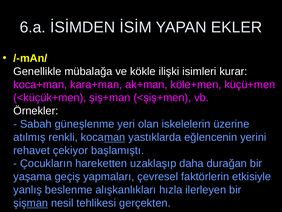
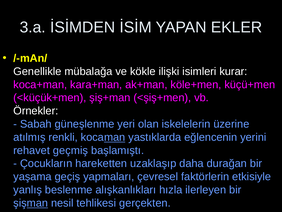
6.a: 6.a -> 3.a (33, 27)
çekiyor: çekiyor -> geçmiş (70, 150)
